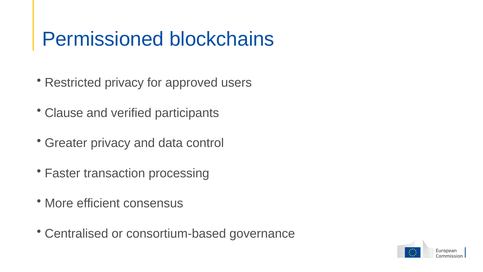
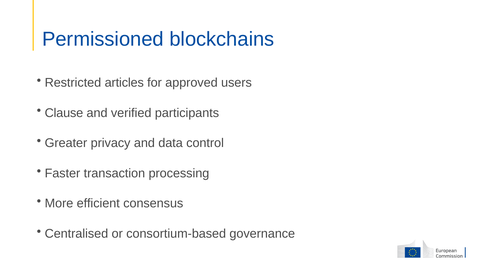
Restricted privacy: privacy -> articles (124, 83)
